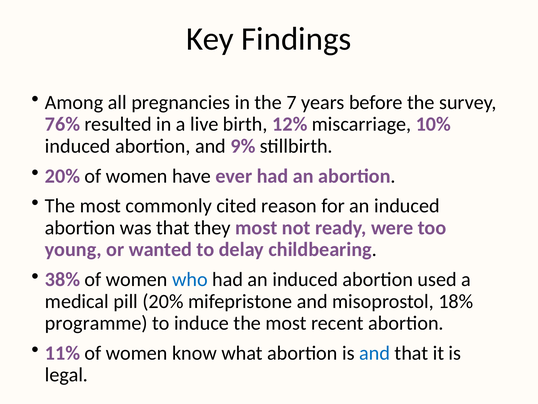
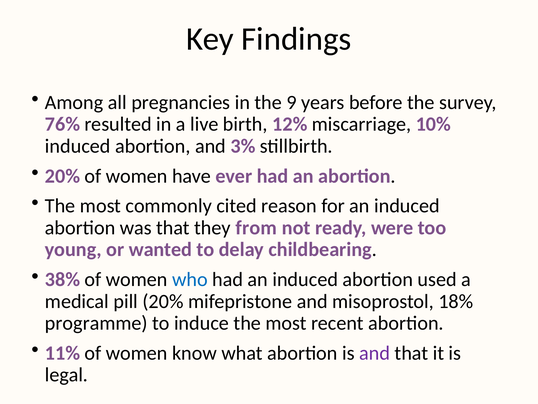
7: 7 -> 9 (292, 102)
9%: 9% -> 3% (243, 146)
they most: most -> from (256, 227)
and colour: blue -> purple (375, 353)
